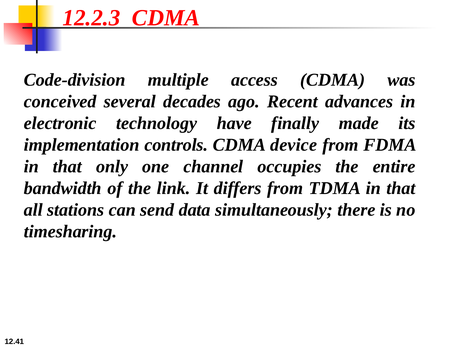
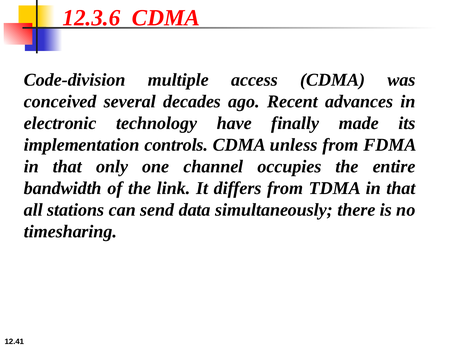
12.2.3: 12.2.3 -> 12.3.6 (91, 18)
device: device -> unless (294, 145)
